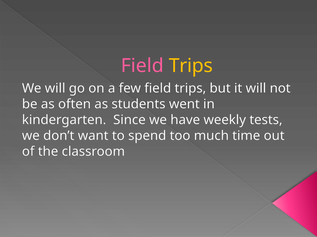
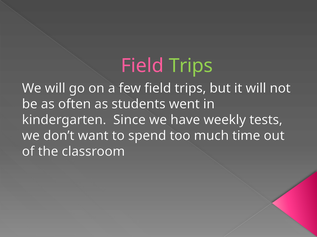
Trips colour: yellow -> light green (191, 66)
